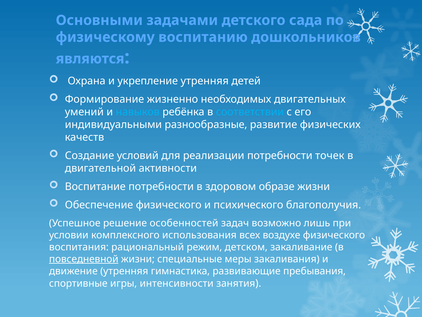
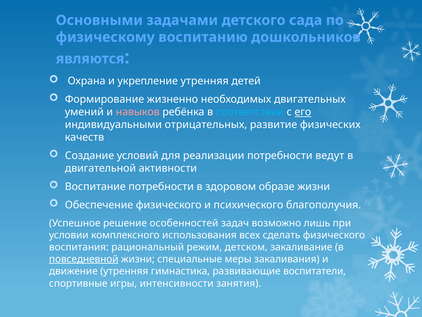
навыков colour: light blue -> pink (138, 112)
его underline: none -> present (303, 112)
разнообразные: разнообразные -> отрицательных (206, 125)
точек: точек -> ведут (330, 156)
воздухе: воздухе -> сделать (282, 235)
пребывания: пребывания -> воспитатели (315, 271)
